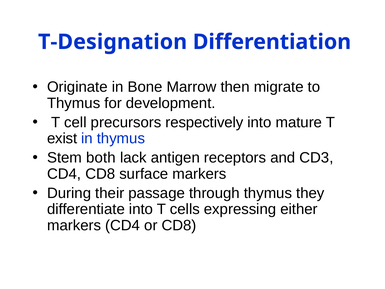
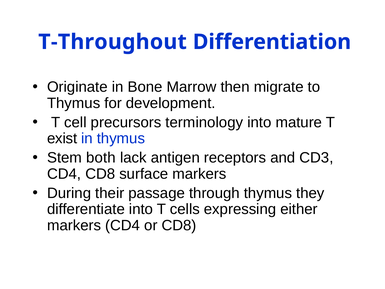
T-Designation: T-Designation -> T-Throughout (113, 42)
respectively: respectively -> terminology (204, 122)
